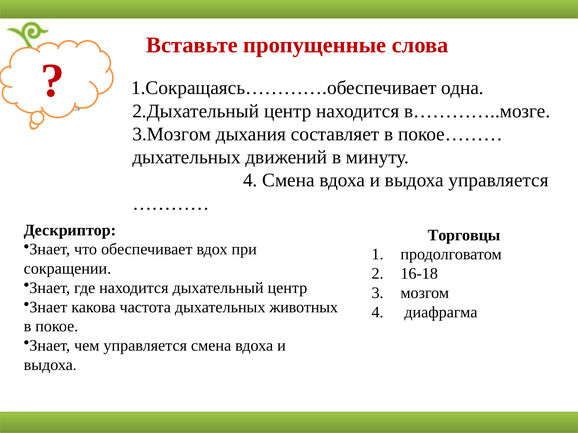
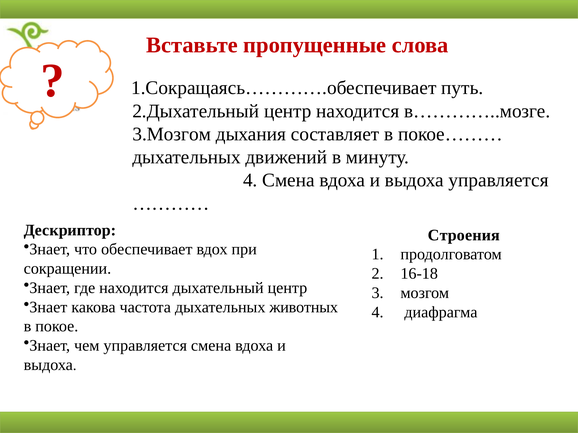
одна: одна -> путь (462, 88)
Торговцы: Торговцы -> Строения (464, 235)
